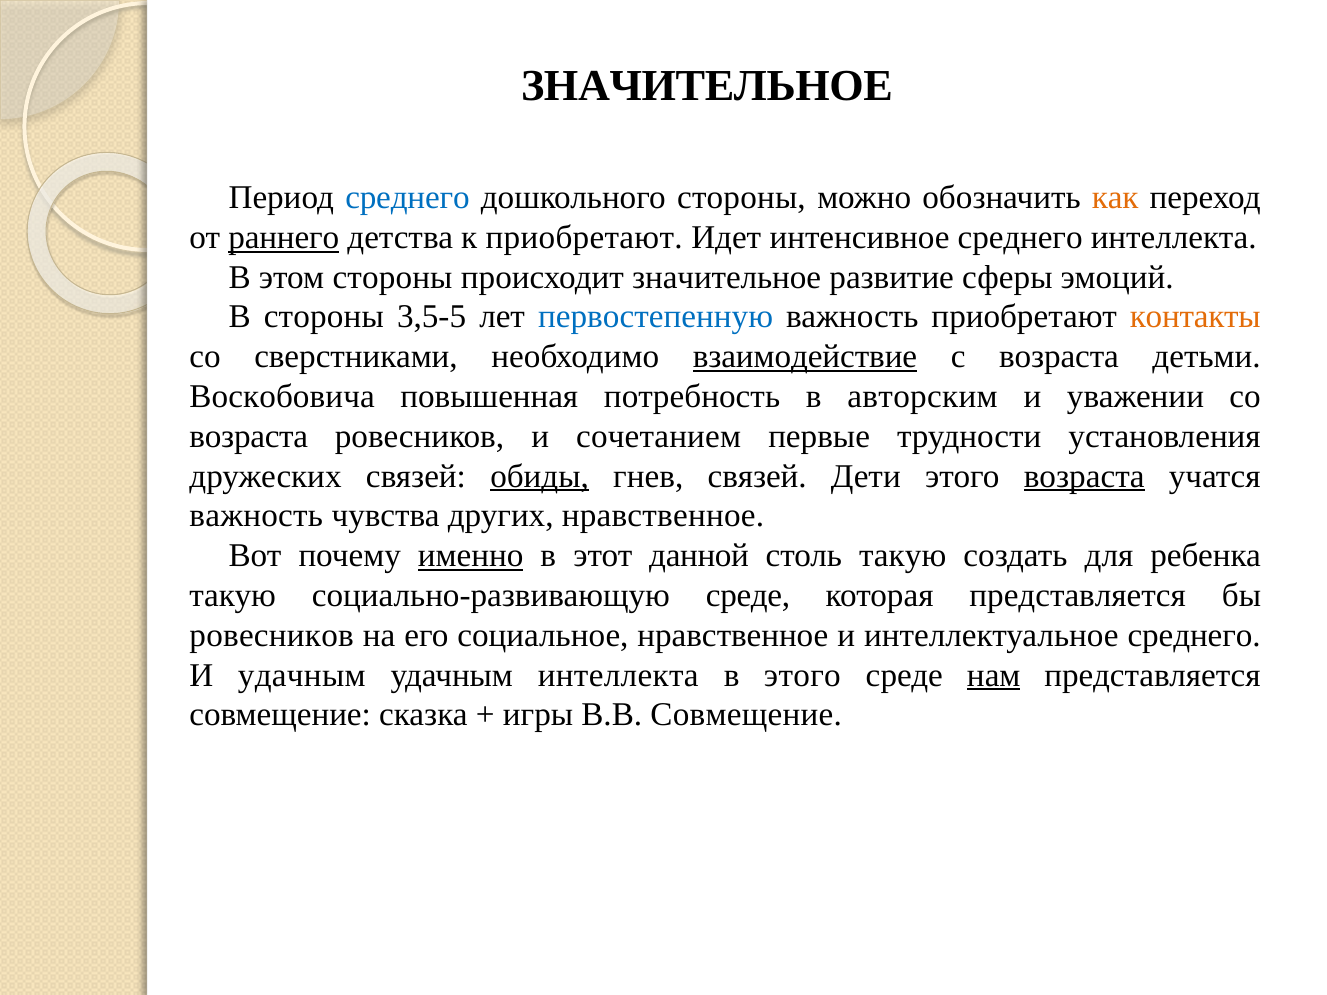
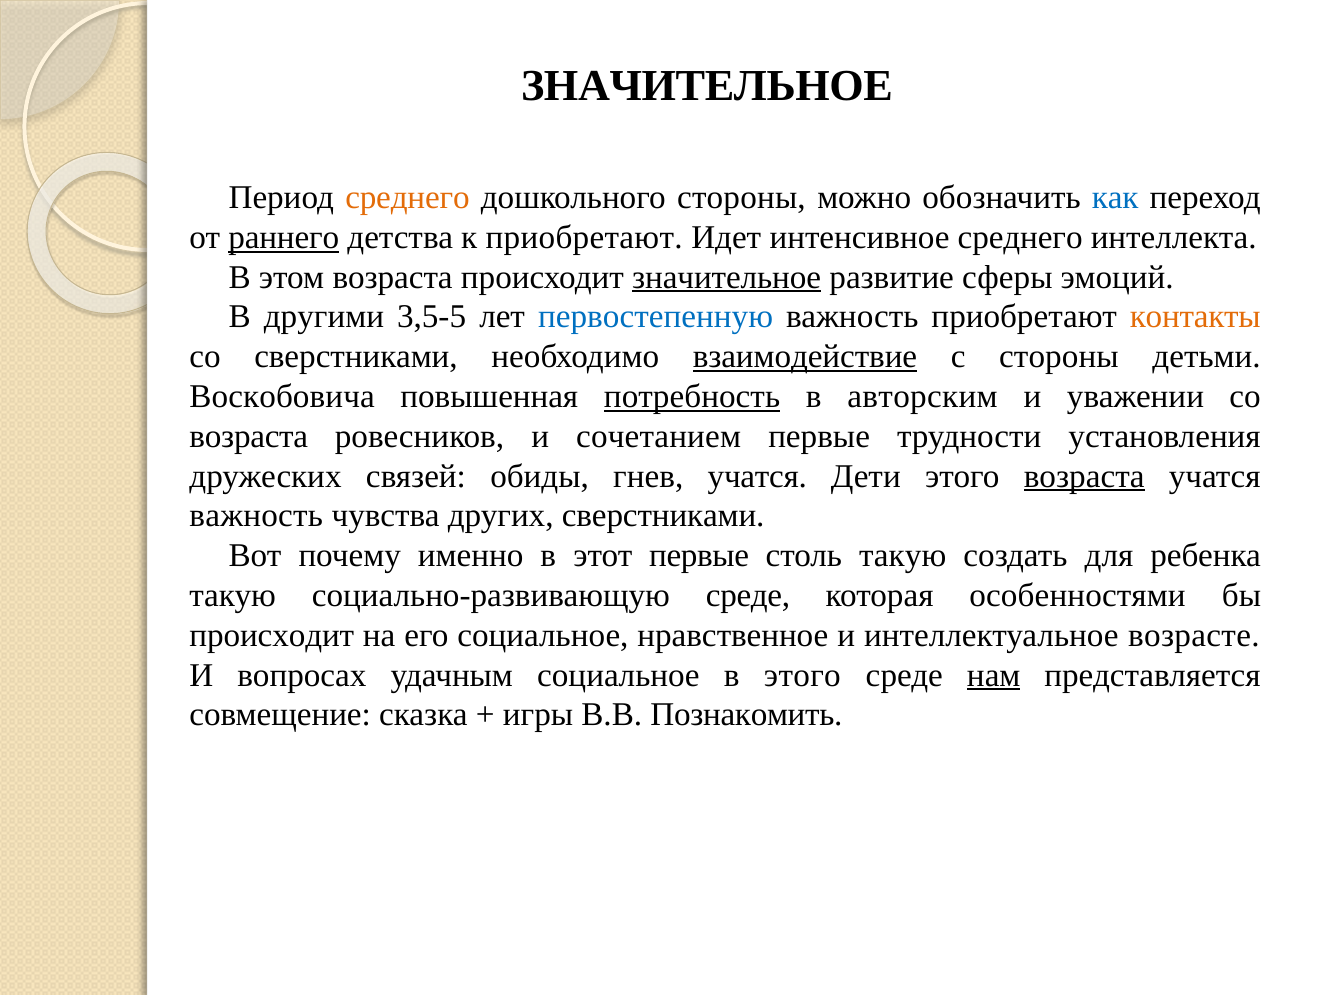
среднего colour: blue -> orange (407, 198)
как colour: orange -> blue (1115, 198)
этом стороны: стороны -> возраста (393, 277)
значительное underline: none -> present (727, 277)
В стороны: стороны -> другими (324, 317)
с возраста: возраста -> стороны (1059, 357)
потребность underline: none -> present (692, 397)
обиды underline: present -> none (540, 476)
гнев связей: связей -> учатся (757, 476)
других нравственное: нравственное -> сверстниками (663, 516)
именно underline: present -> none (471, 556)
этот данной: данной -> первые (699, 556)
которая представляется: представляется -> особенностями (1078, 596)
ровесников: ровесников -> происходит (272, 635)
интеллектуальное среднего: среднего -> возрасте (1194, 635)
И удачным: удачным -> вопросах (302, 675)
удачным интеллекта: интеллекта -> социальное (618, 675)
В.В Совмещение: Совмещение -> Познакомить (746, 715)
